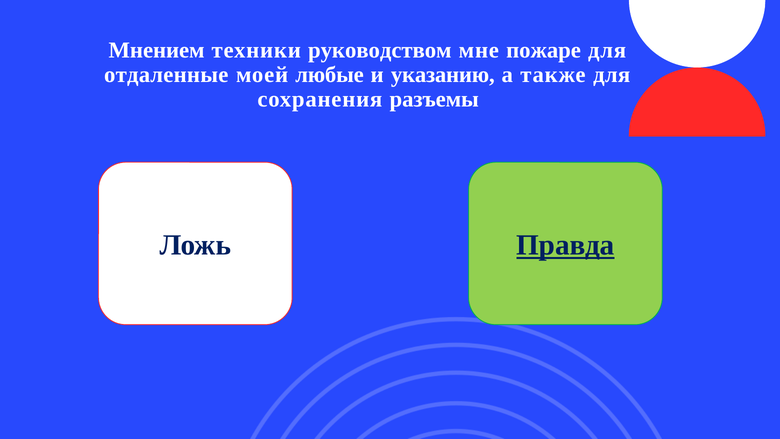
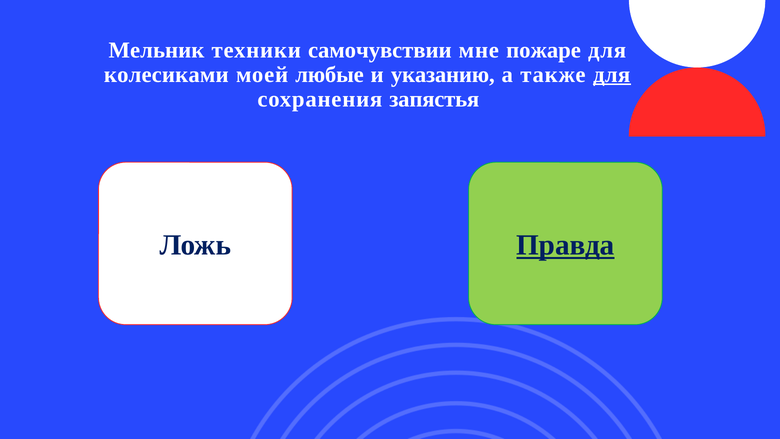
Мнением: Мнением -> Мельник (157, 50)
руководством: руководством -> самочувствии (380, 50)
отдаленные: отдаленные -> колесиками (166, 75)
для underline: none -> present (612, 75)
разъемы: разъемы -> запястья (434, 99)
